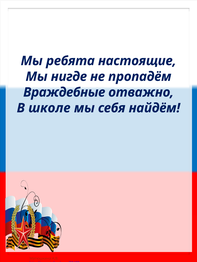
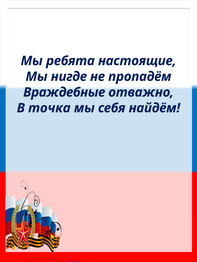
школе: школе -> точка (49, 108)
